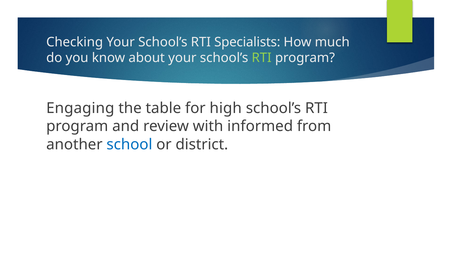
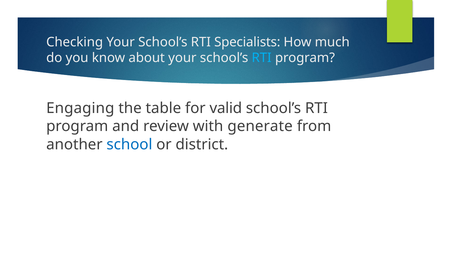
RTI colour: light green -> light blue (262, 58)
high: high -> valid (226, 108)
informed: informed -> generate (260, 126)
